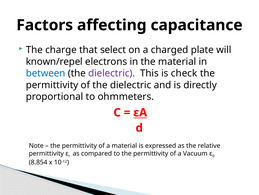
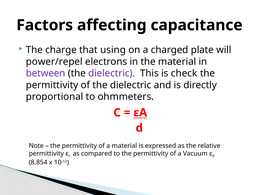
select: select -> using (113, 50)
known/repel: known/repel -> power/repel (54, 61)
between colour: blue -> purple (46, 73)
